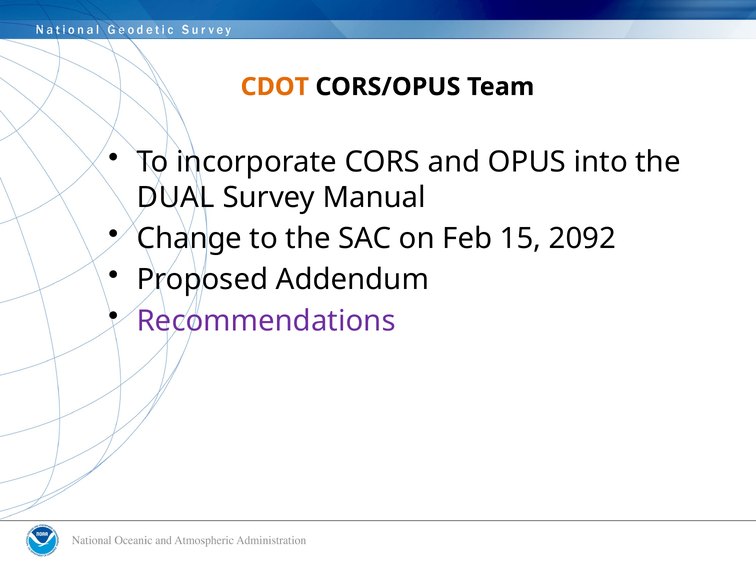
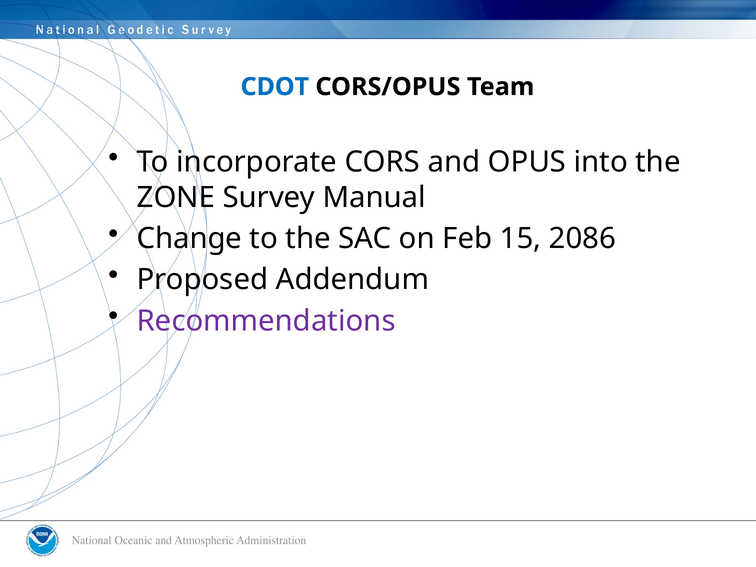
CDOT colour: orange -> blue (275, 87)
DUAL: DUAL -> ZONE (176, 197)
2092: 2092 -> 2086 (582, 239)
